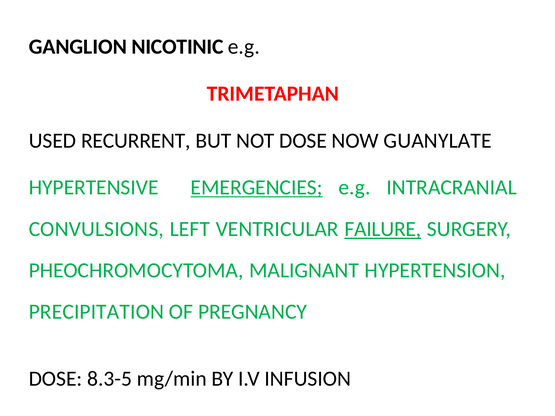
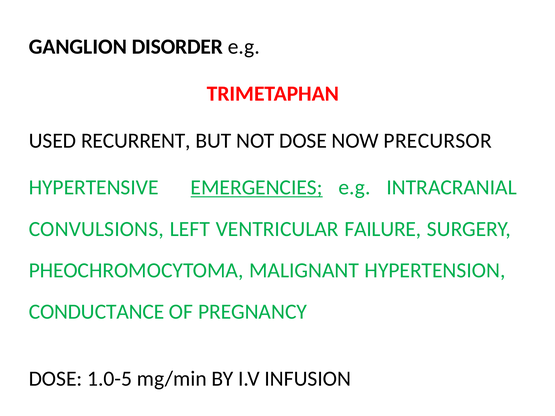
NICOTINIC: NICOTINIC -> DISORDER (177, 47)
GUANYLATE: GUANYLATE -> PRECURSOR (438, 141)
FAILURE underline: present -> none (383, 229)
PRECIPITATION: PRECIPITATION -> CONDUCTANCE (96, 312)
8.3-5: 8.3-5 -> 1.0-5 (110, 379)
